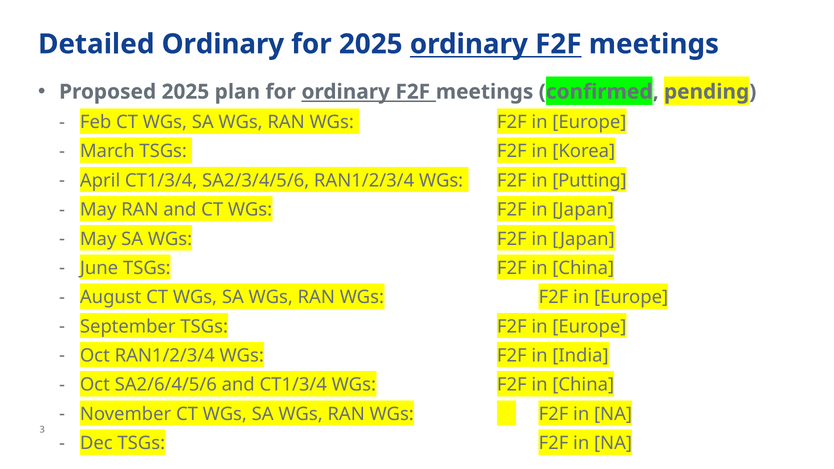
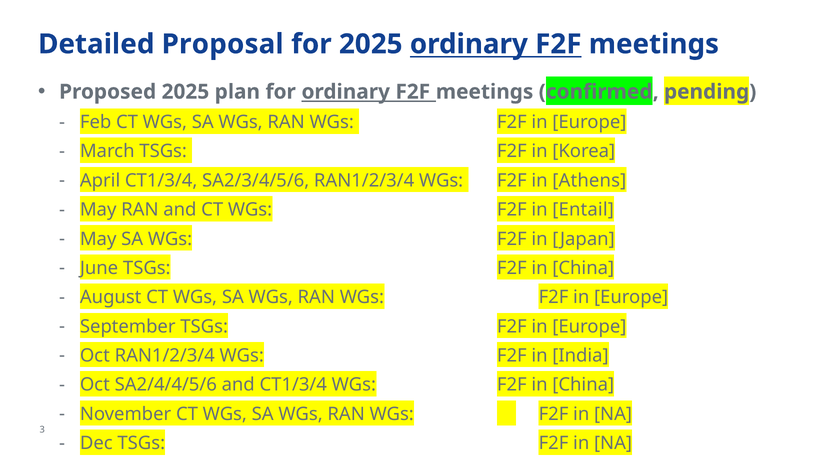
Detailed Ordinary: Ordinary -> Proposal (223, 44)
Putting: Putting -> Athens (589, 181)
Japan: Japan -> Entail (583, 210)
SA2/6/4/5/6: SA2/6/4/5/6 -> SA2/4/4/5/6 (166, 385)
